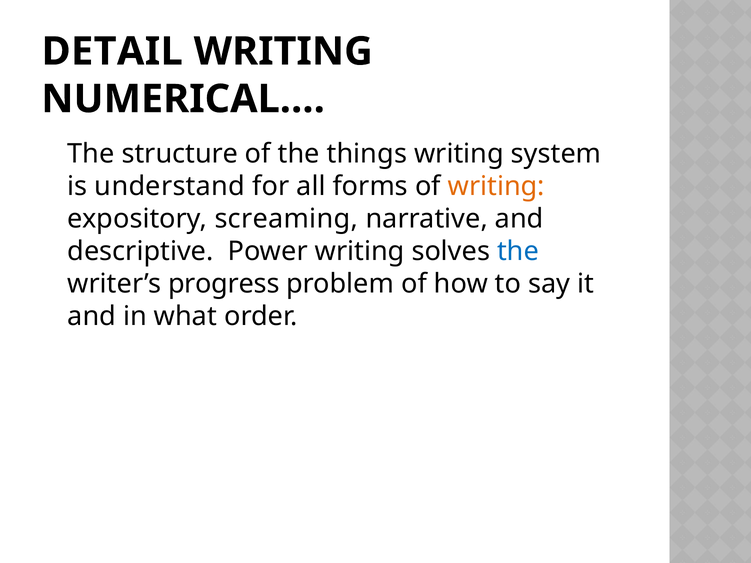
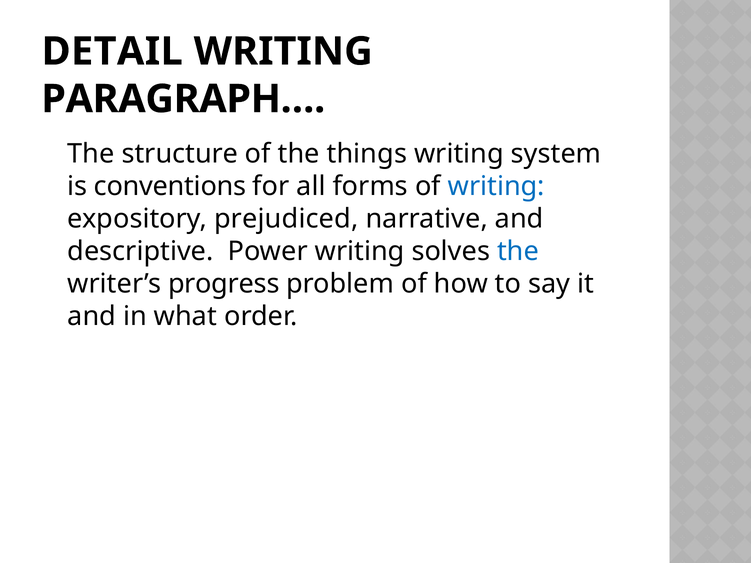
NUMERICAL…: NUMERICAL… -> PARAGRAPH… (183, 99)
understand: understand -> conventions (170, 187)
writing colour: orange -> blue (496, 187)
screaming: screaming -> prejudiced (286, 219)
